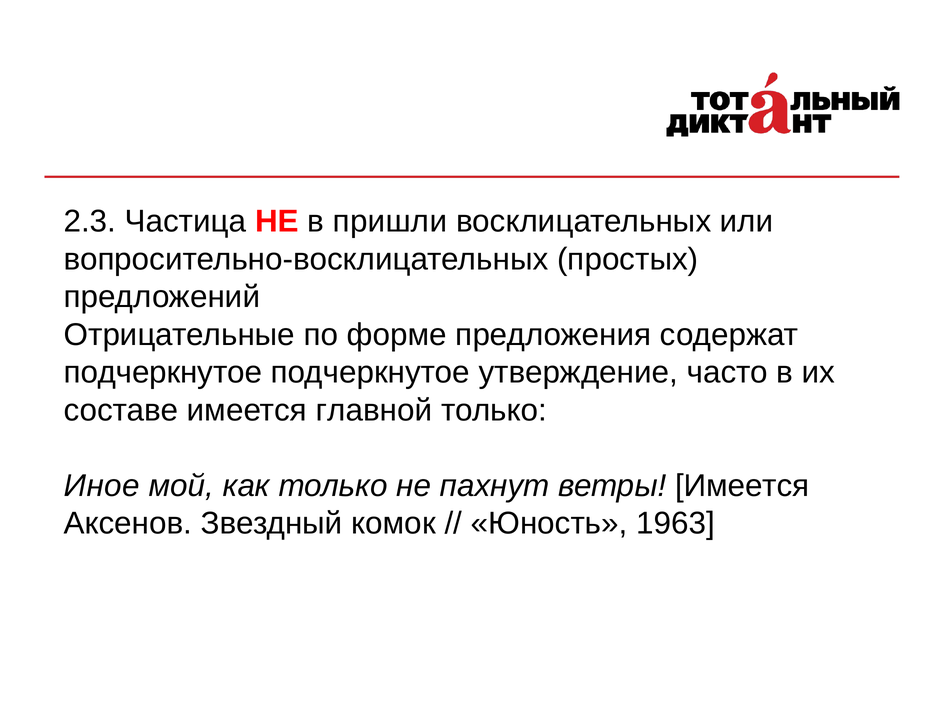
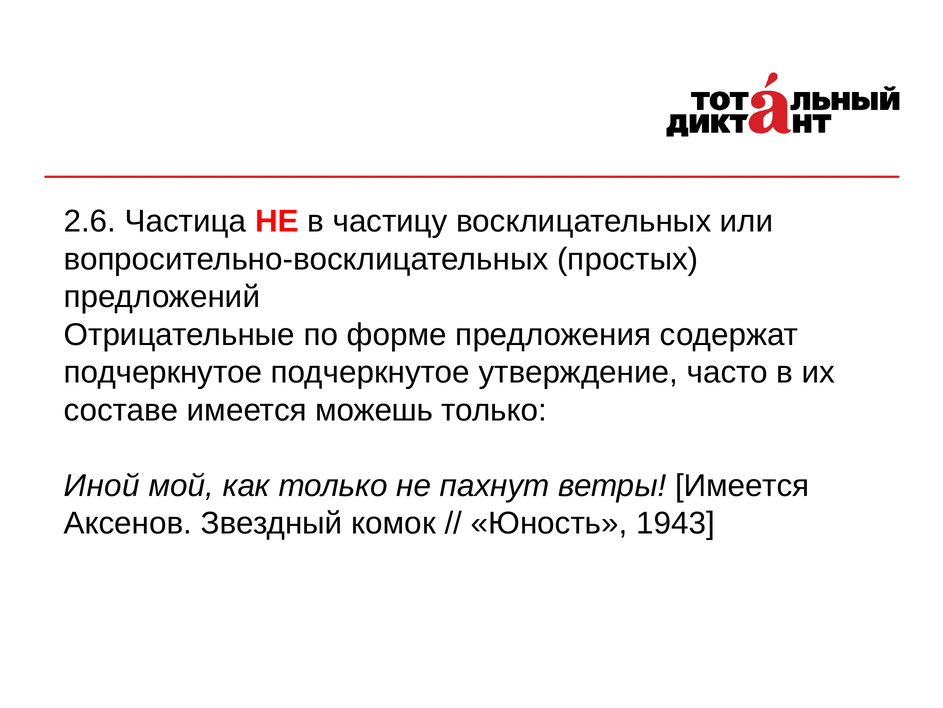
2.3: 2.3 -> 2.6 (90, 221)
пришли: пришли -> частицу (390, 221)
главной: главной -> можешь (374, 410)
Иное: Иное -> Иной (102, 485)
1963: 1963 -> 1943 (676, 523)
